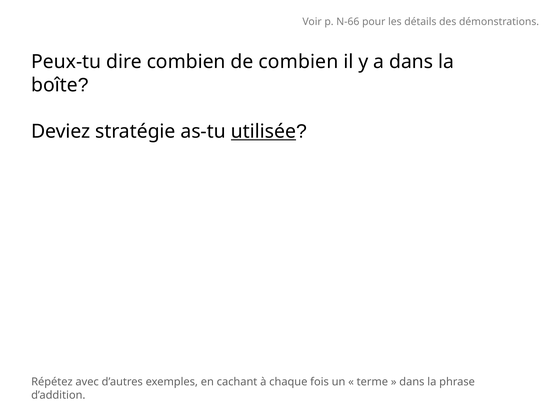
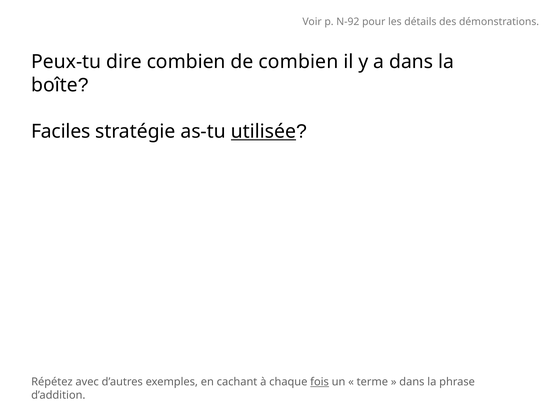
N-66: N-66 -> N-92 (348, 22)
Deviez: Deviez -> Faciles (61, 132)
fois underline: none -> present (320, 382)
